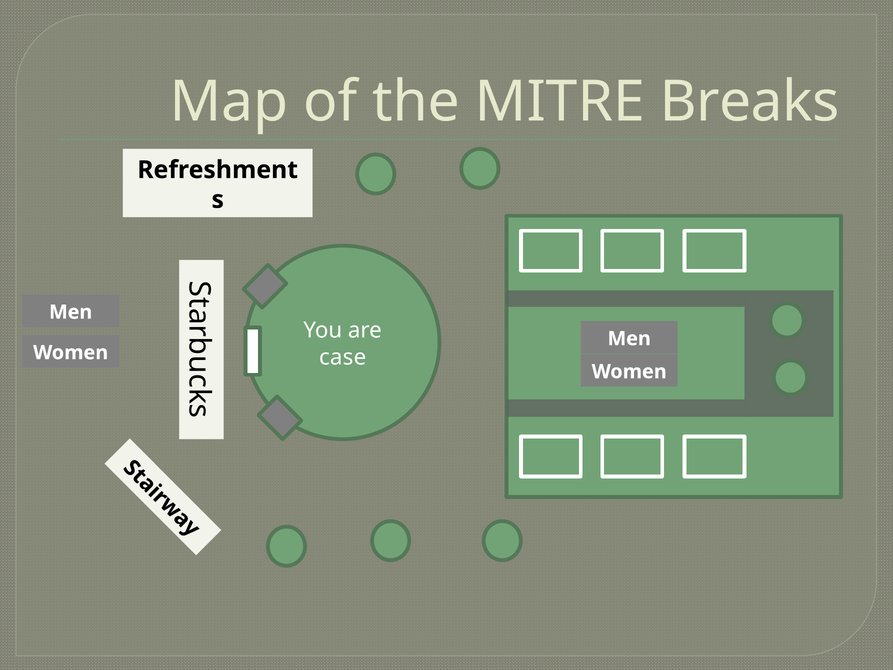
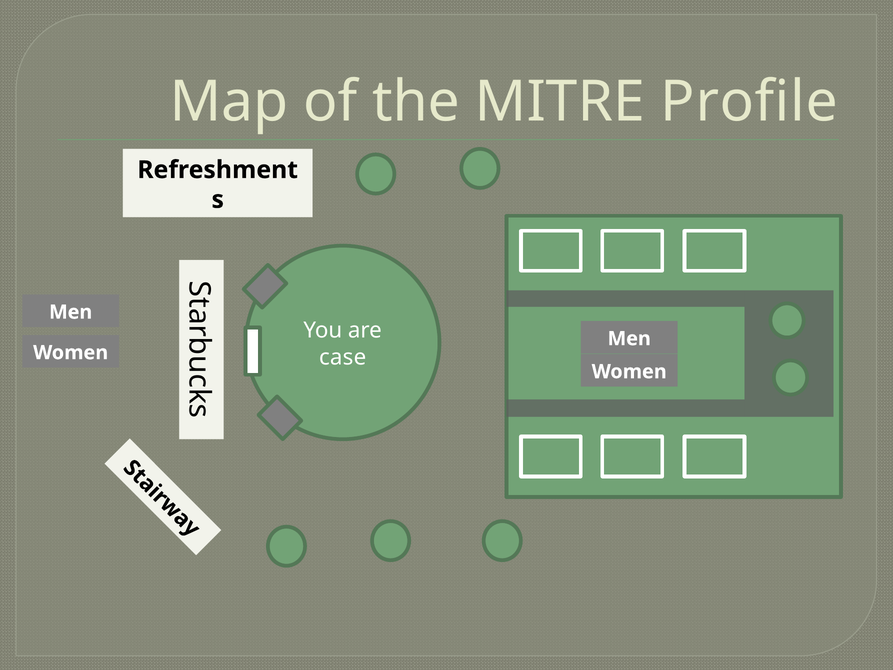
Breaks: Breaks -> Profile (749, 102)
